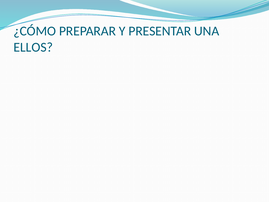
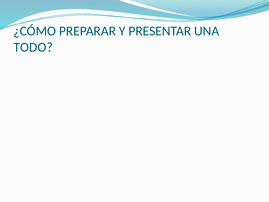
ELLOS: ELLOS -> TODO (33, 47)
